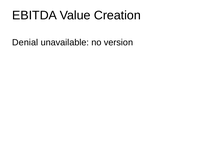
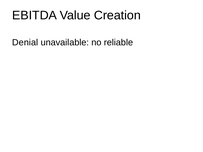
version: version -> reliable (118, 43)
